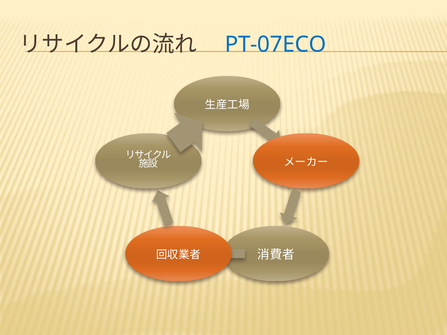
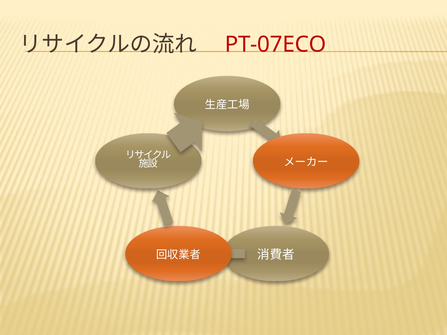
PT-07ECO colour: blue -> red (275, 44)
